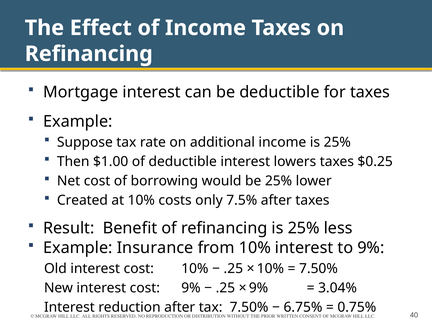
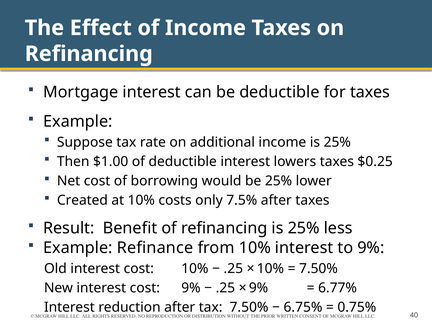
Insurance: Insurance -> Refinance (155, 248)
3.04%: 3.04% -> 6.77% (338, 288)
